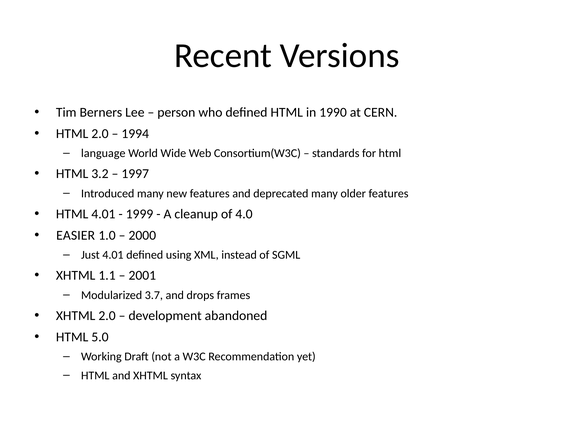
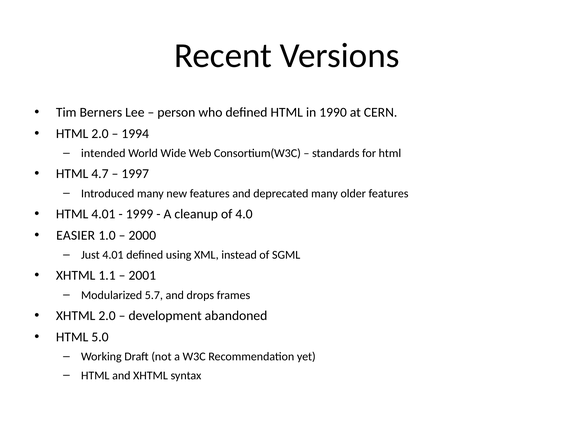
language: language -> intended (103, 153)
3.2: 3.2 -> 4.7 (100, 174)
3.7: 3.7 -> 5.7 (154, 295)
